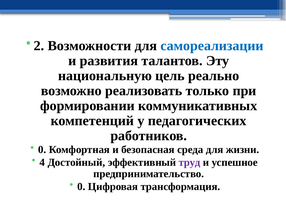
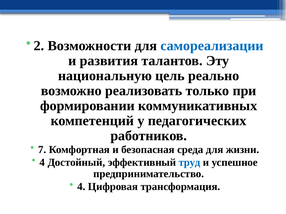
0: 0 -> 7 (42, 150)
труд colour: purple -> blue (190, 163)
0: 0 -> 4 (81, 187)
